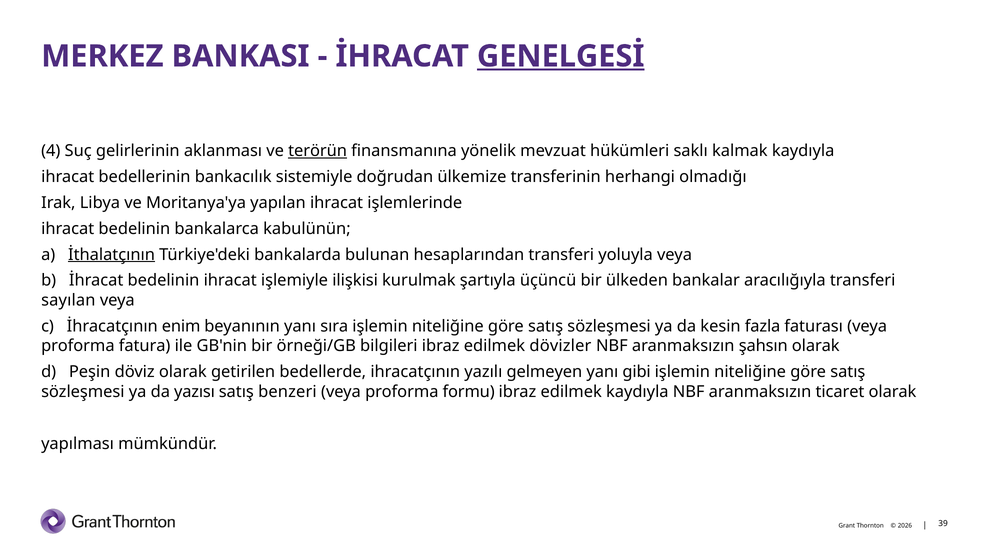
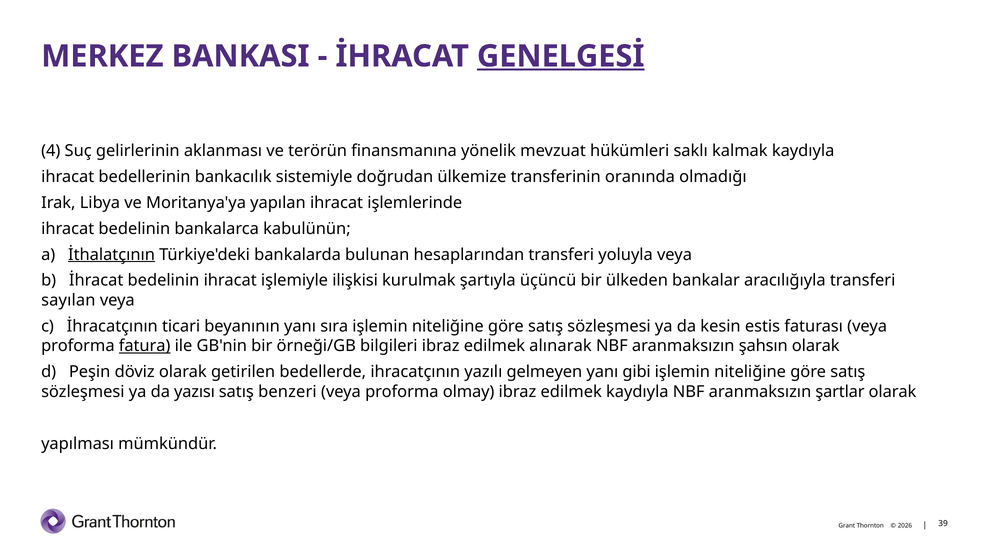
terörün underline: present -> none (318, 151)
herhangi: herhangi -> oranında (640, 177)
enim: enim -> ticari (181, 326)
fazla: fazla -> estis (763, 326)
fatura underline: none -> present (145, 346)
dövizler: dövizler -> alınarak (560, 346)
formu: formu -> olmay (469, 392)
ticaret: ticaret -> şartlar (840, 392)
